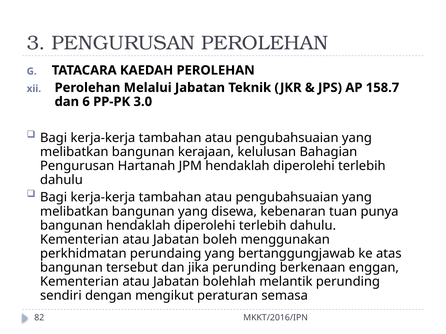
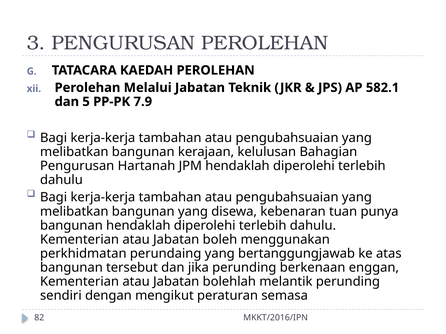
158.7: 158.7 -> 582.1 (383, 88)
6: 6 -> 5 (86, 102)
3.0: 3.0 -> 7.9 (143, 102)
